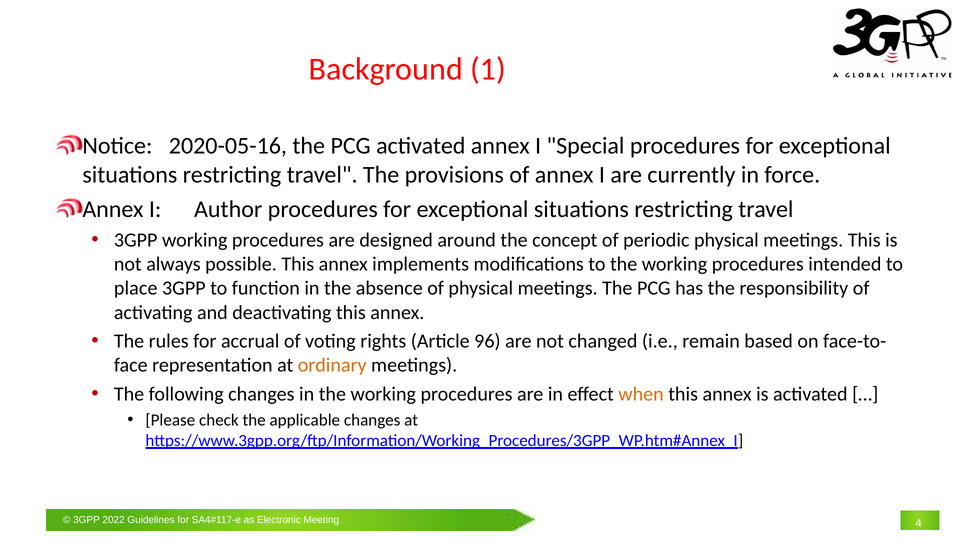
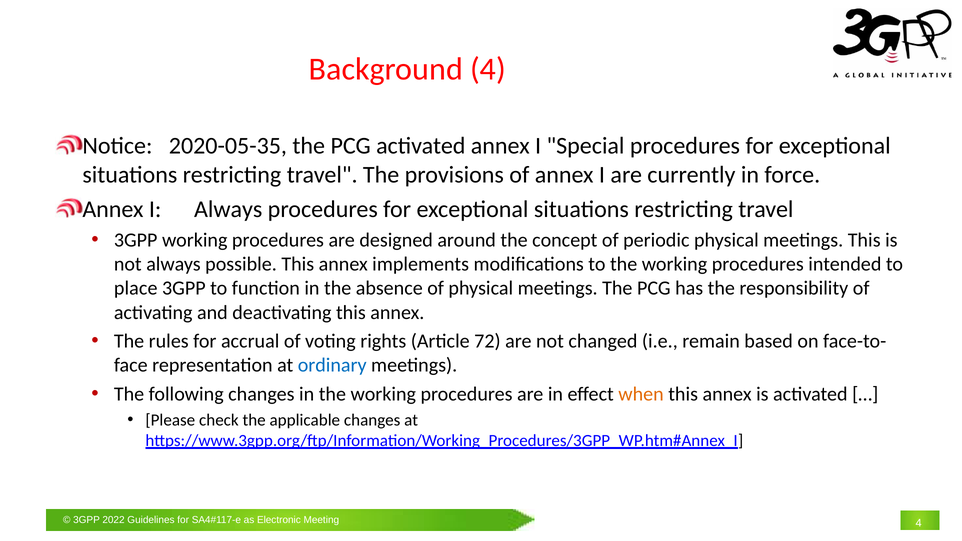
Background 1: 1 -> 4 (488, 69)
2020-05-16: 2020-05-16 -> 2020-05-35 (228, 146)
I Author: Author -> Always (228, 209)
96: 96 -> 72 (487, 341)
ordinary colour: orange -> blue (332, 365)
